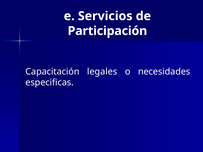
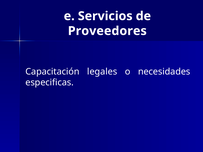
Participación: Participación -> Proveedores (107, 31)
